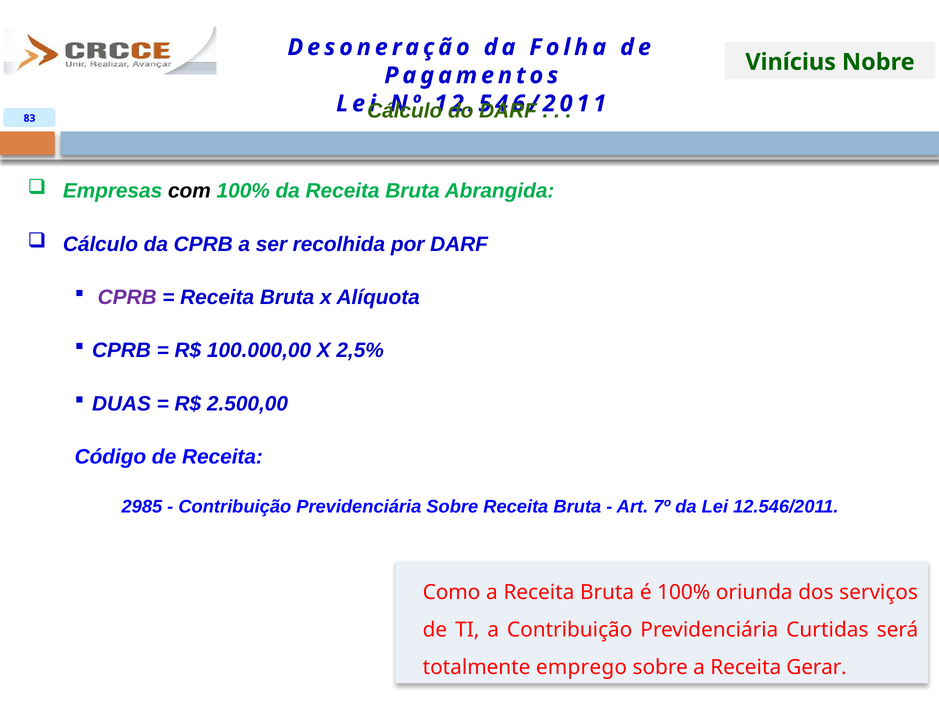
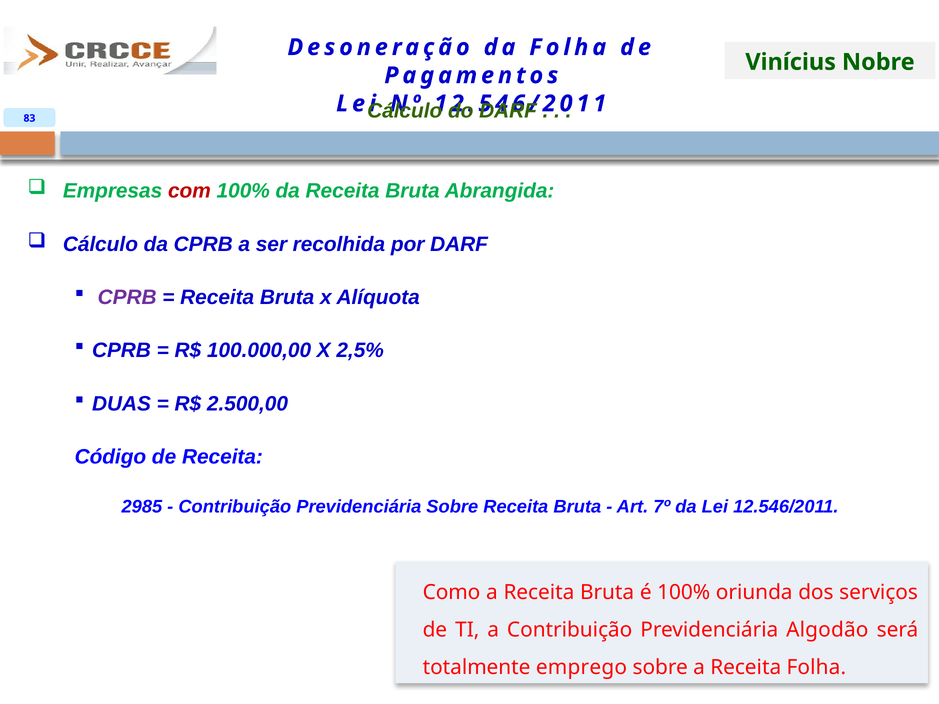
com colour: black -> red (189, 191)
Curtidas: Curtidas -> Algodão (827, 630)
Receita Gerar: Gerar -> Folha (816, 668)
